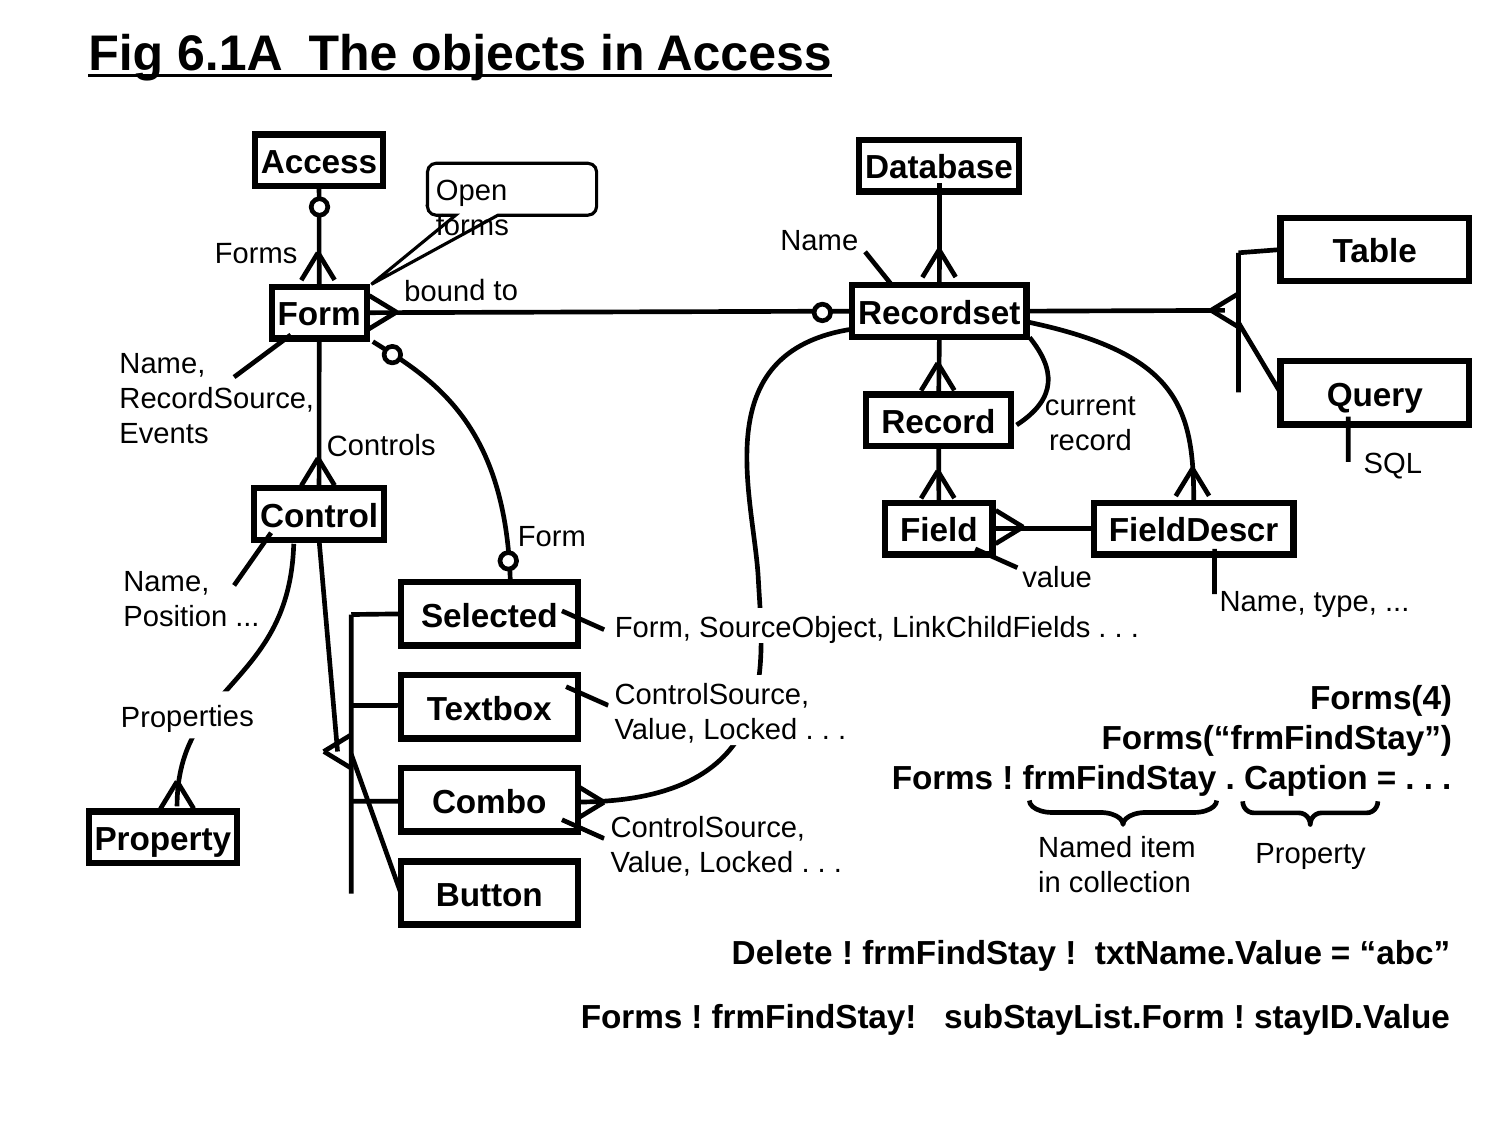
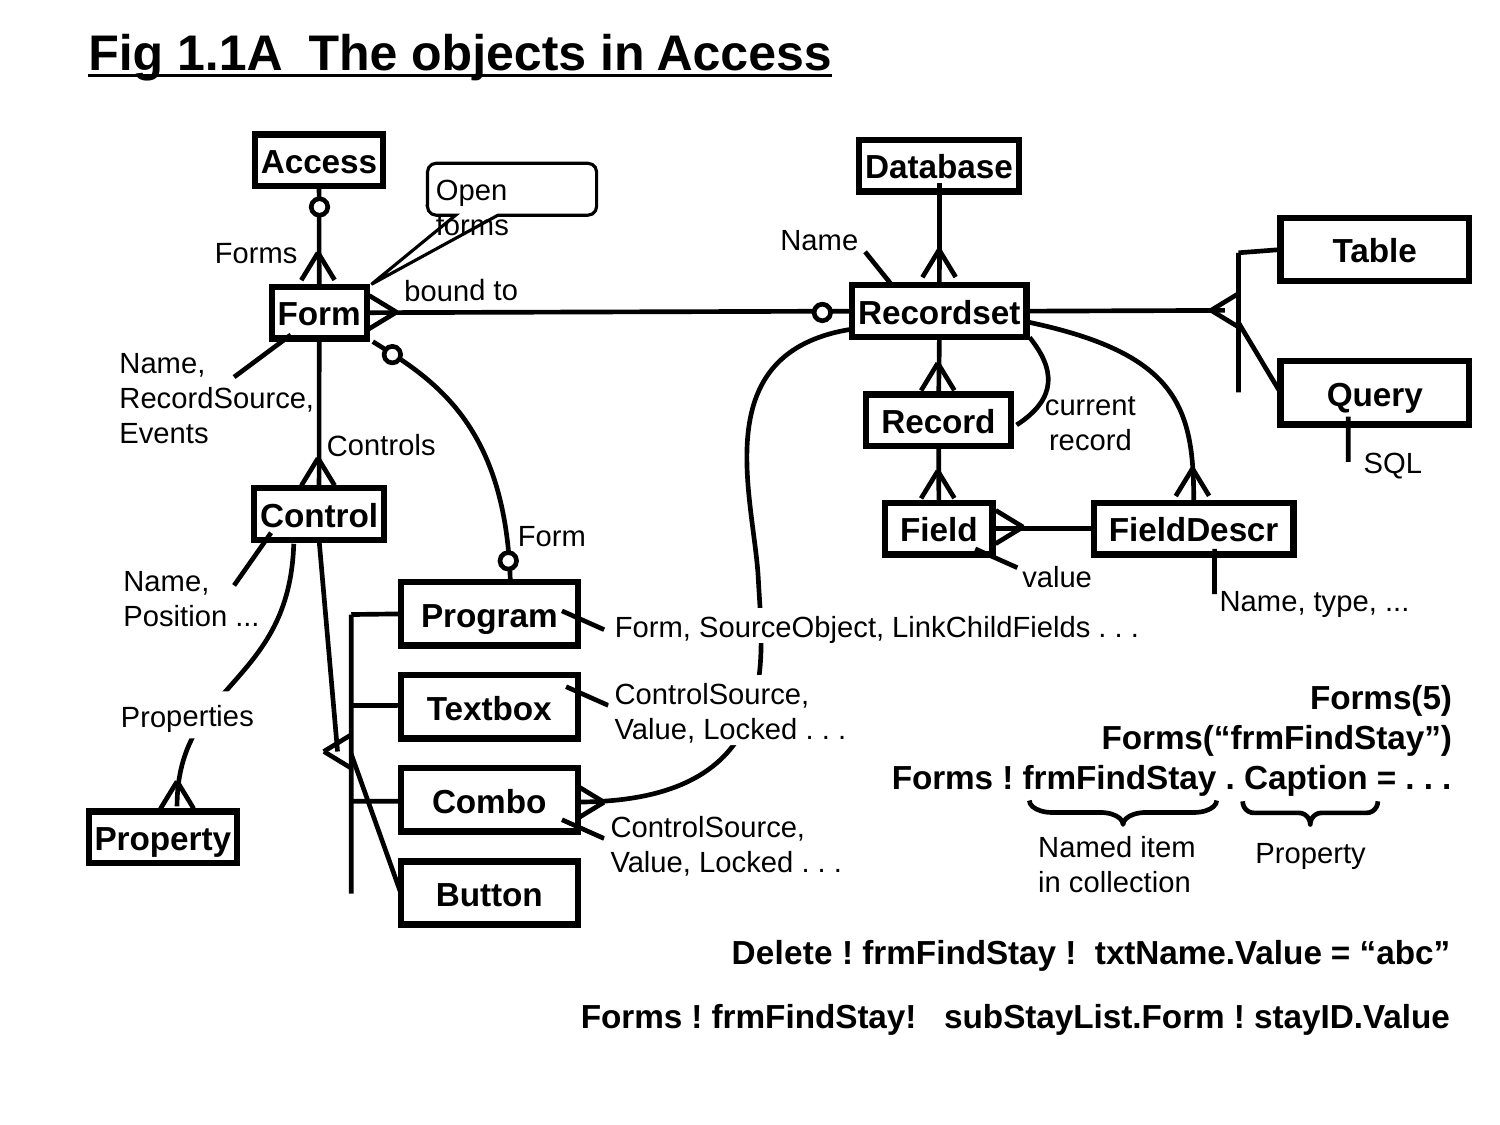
6.1A: 6.1A -> 1.1A (230, 54)
Selected: Selected -> Program (489, 616)
Forms(4: Forms(4 -> Forms(5 (1381, 698)
